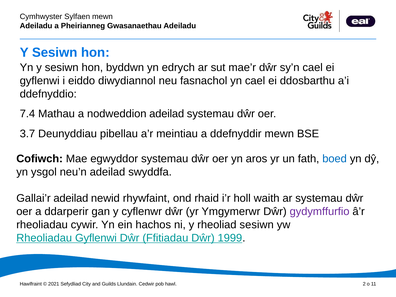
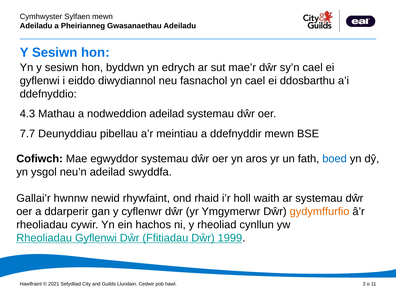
7.4: 7.4 -> 4.3 (27, 114)
3.7: 3.7 -> 7.7 (27, 134)
Gallai’r adeilad: adeilad -> hwnnw (71, 198)
gydymffurfio colour: purple -> orange (320, 212)
rheoliad sesiwn: sesiwn -> cynllun (257, 225)
